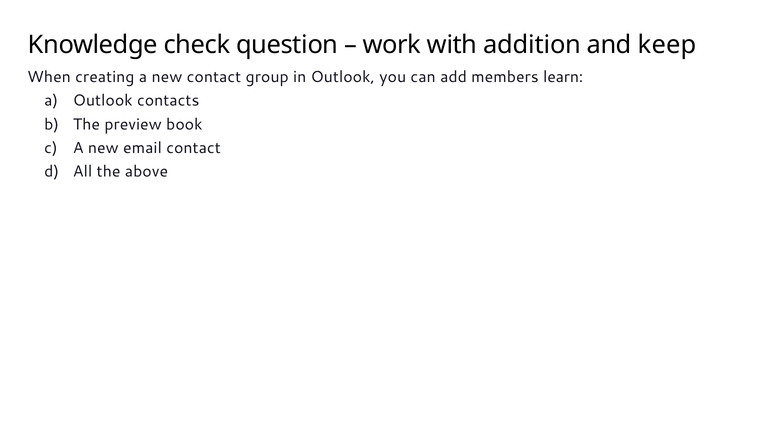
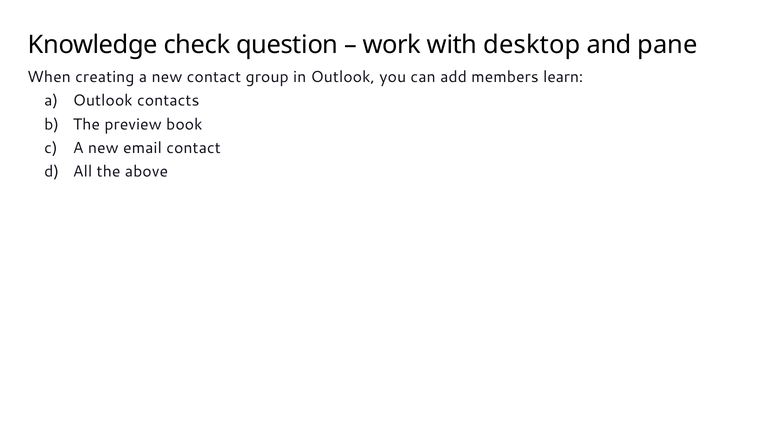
addition: addition -> desktop (532, 45)
keep: keep -> pane (667, 45)
